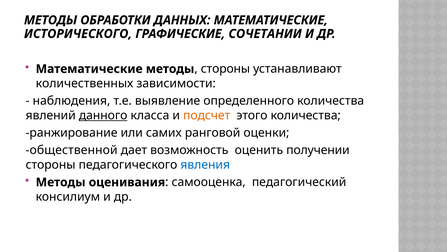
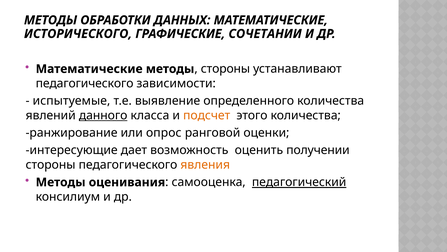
количественных: количественных -> педагогического (85, 83)
наблюдения: наблюдения -> испытуемые (71, 101)
самих: самих -> опрос (164, 133)
общественной: общественной -> интересующие (72, 150)
явления colour: blue -> orange (205, 165)
педагогический underline: none -> present (299, 182)
